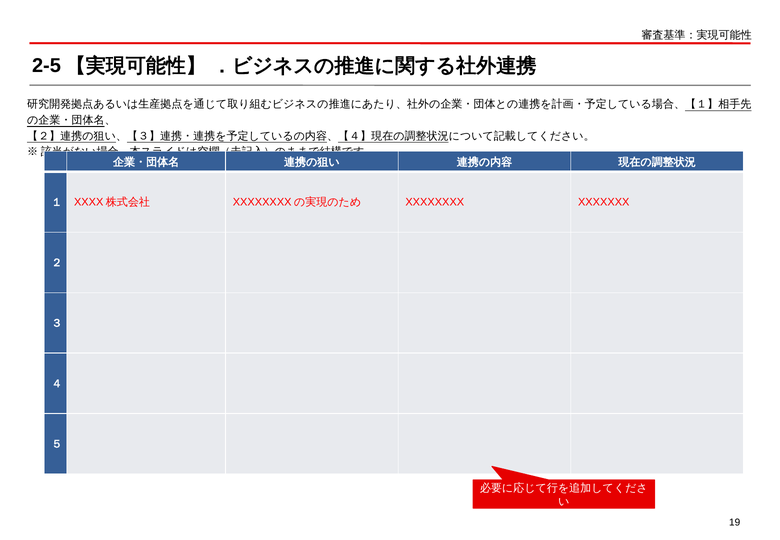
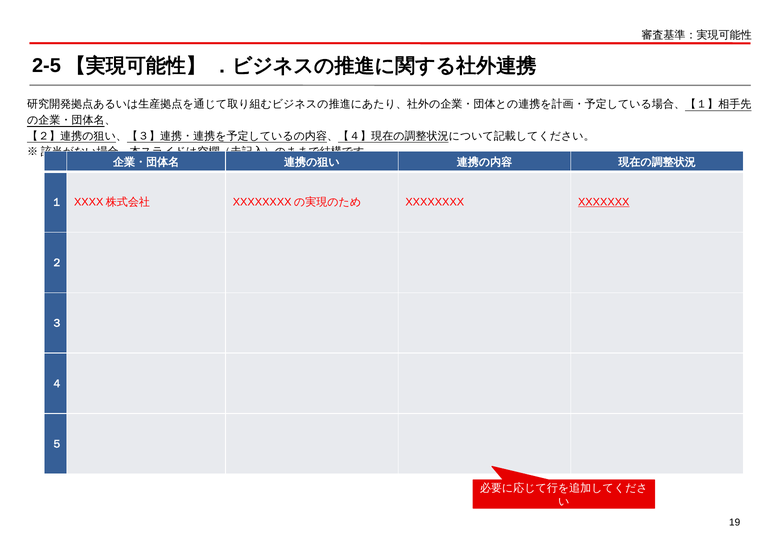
XXXXXXX underline: none -> present (604, 202)
